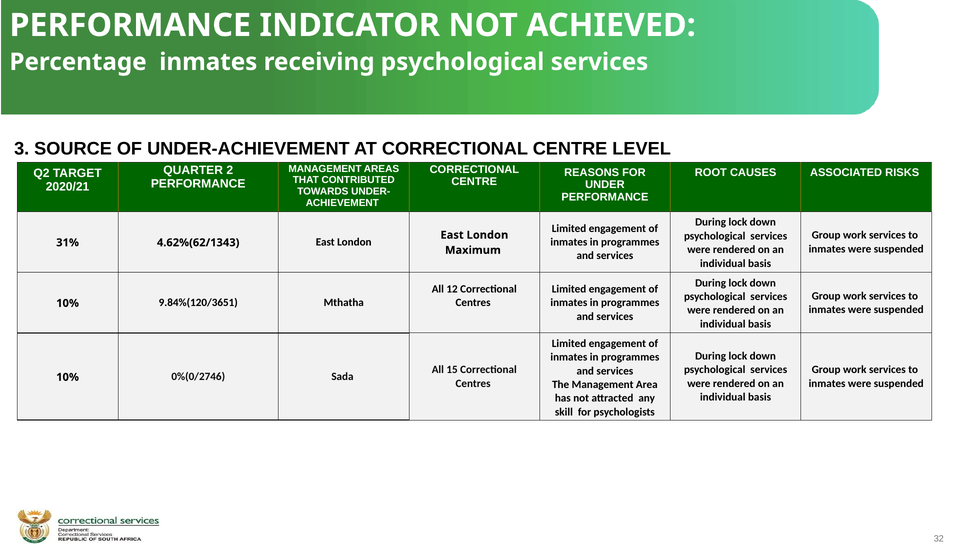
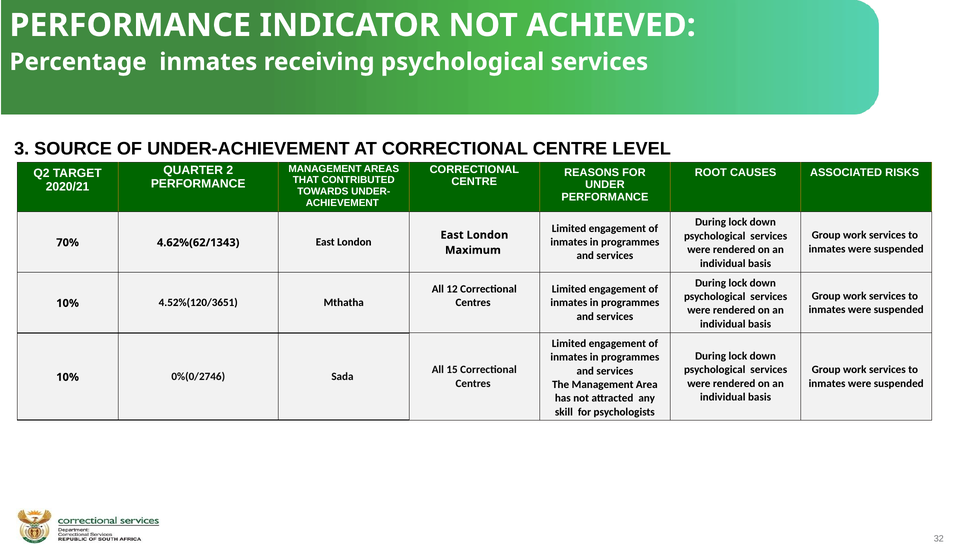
31%: 31% -> 70% (68, 242)
9.84%(120/3651: 9.84%(120/3651 -> 4.52%(120/3651 (198, 302)
